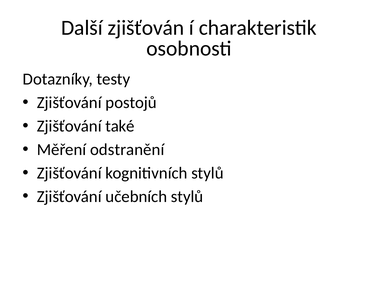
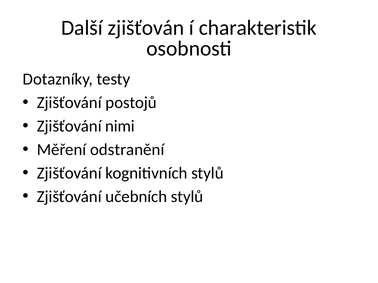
také: také -> nimi (120, 126)
